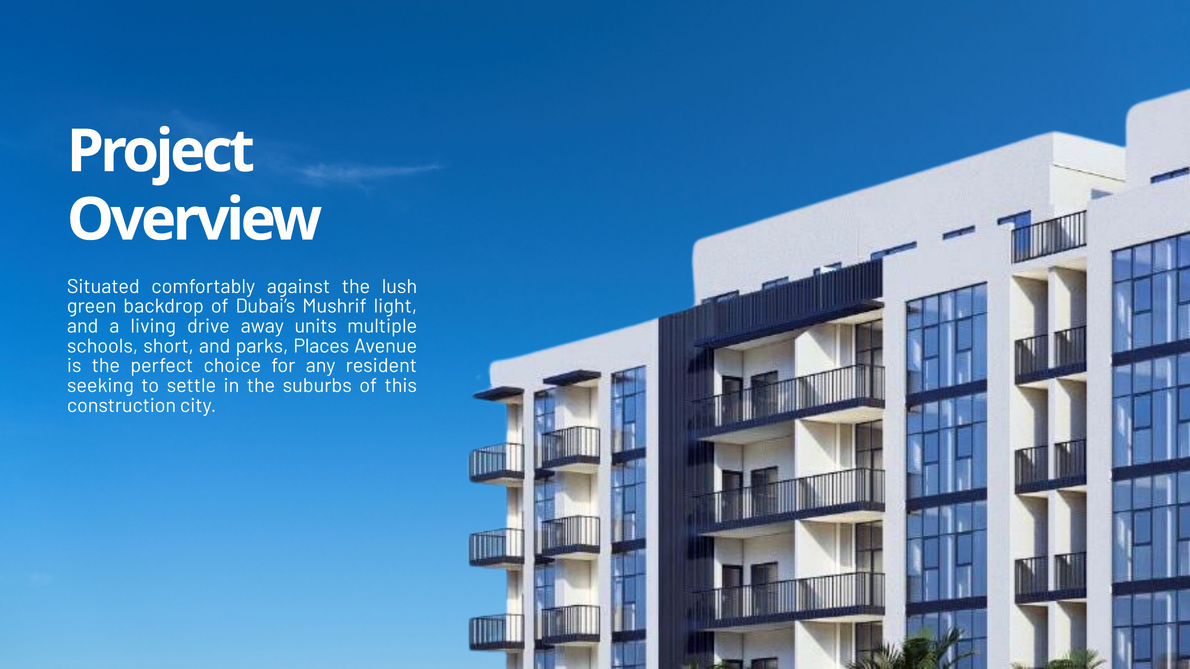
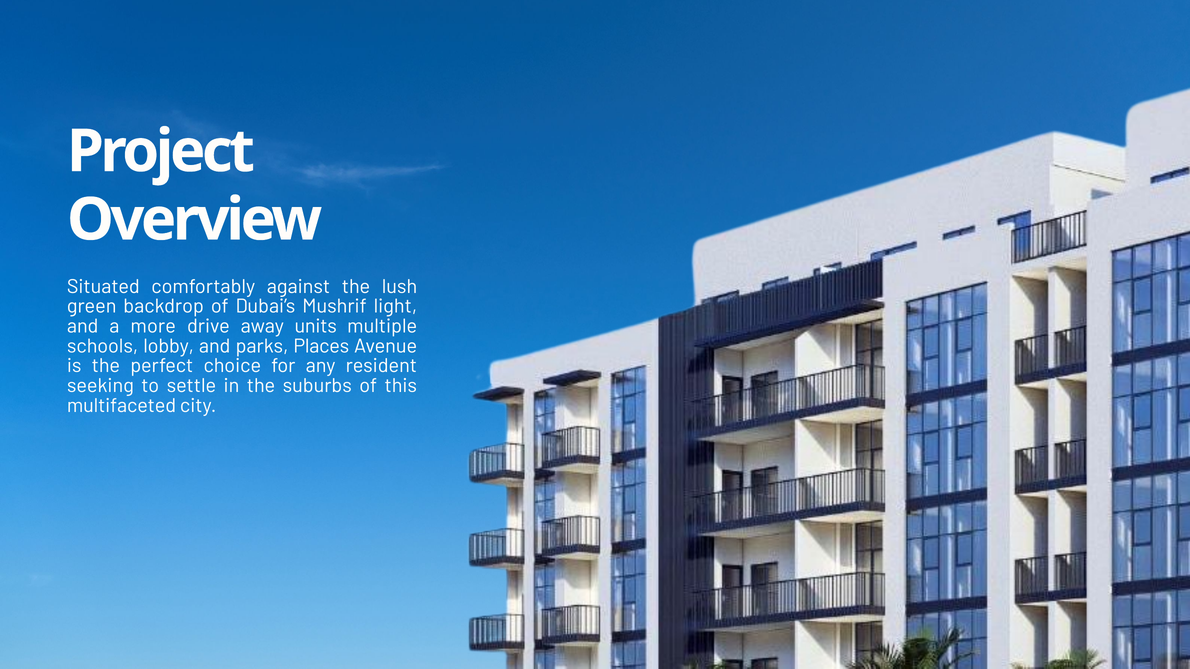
living: living -> more (153, 326)
short: short -> lobby (169, 346)
construction: construction -> multifaceted (122, 406)
